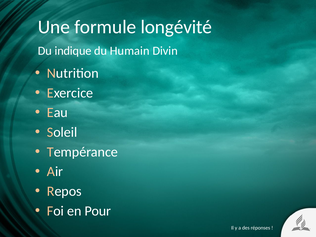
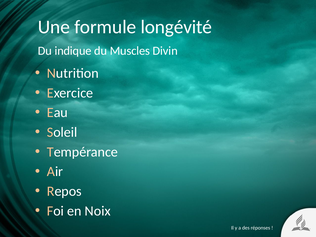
Humain: Humain -> Muscles (130, 51)
Pour: Pour -> Noix (98, 211)
